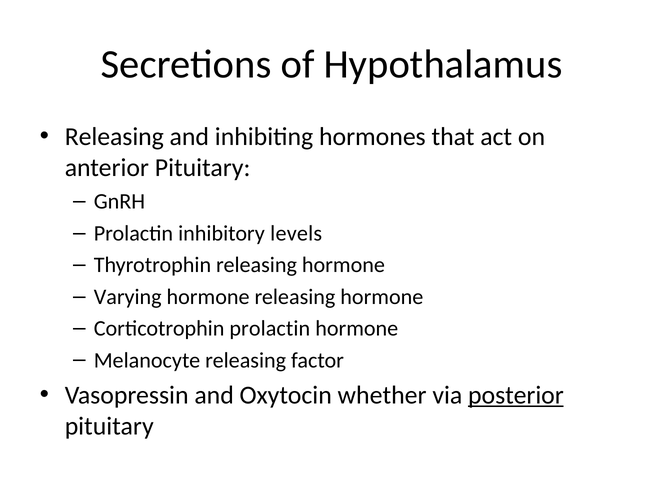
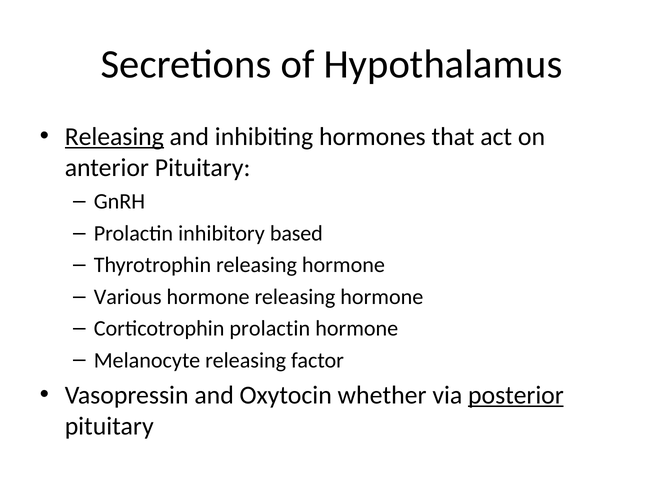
Releasing underline: none -> present (114, 137)
levels: levels -> based (296, 233)
Varying: Varying -> Various (128, 297)
